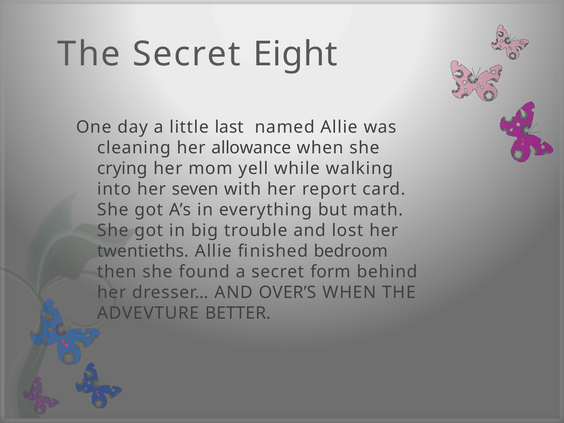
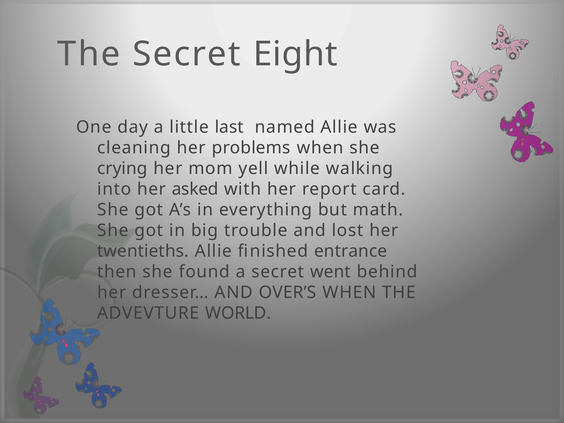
allowance: allowance -> problems (251, 148)
seven: seven -> asked (195, 189)
bedroom: bedroom -> entrance (351, 251)
form: form -> went (331, 272)
BETTER: BETTER -> WORLD (238, 313)
